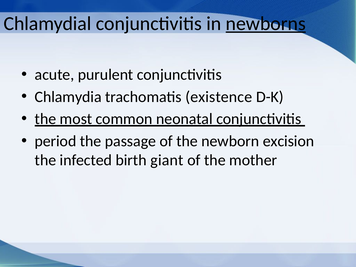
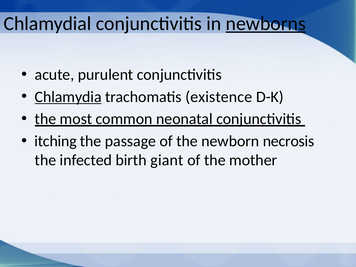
Chlamydia underline: none -> present (68, 97)
period: period -> itching (56, 141)
excision: excision -> necrosis (289, 141)
